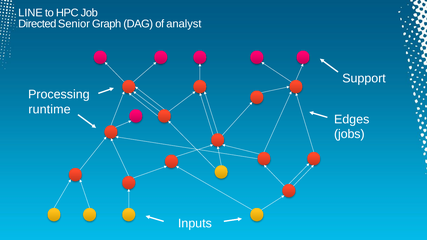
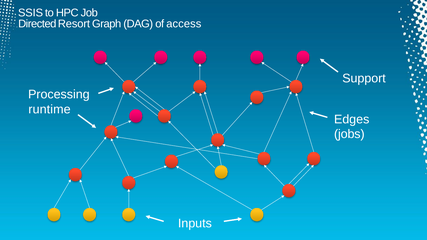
LINE: LINE -> SSIS (31, 13)
Senior: Senior -> Resort (74, 24)
analyst: analyst -> access (184, 24)
